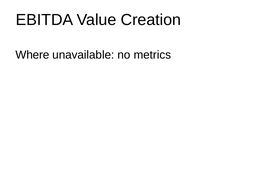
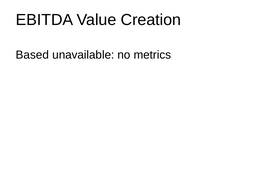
Where: Where -> Based (32, 55)
